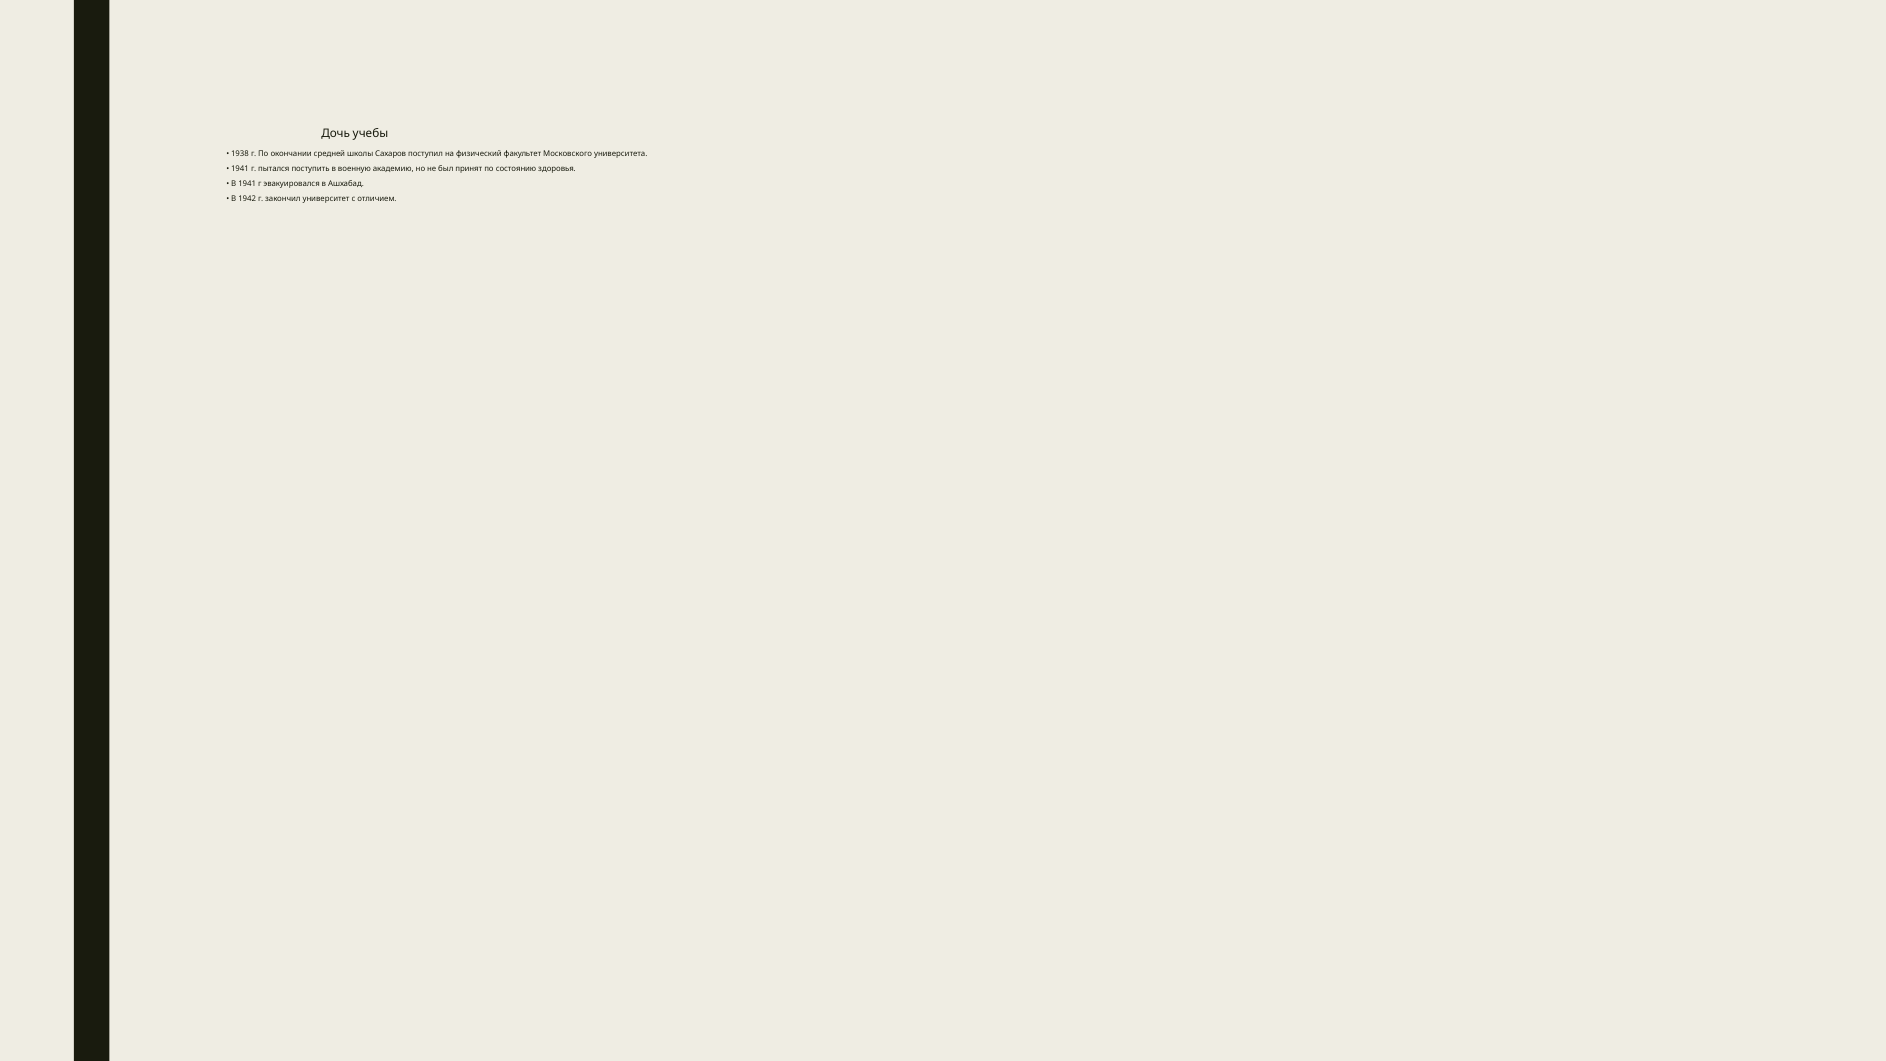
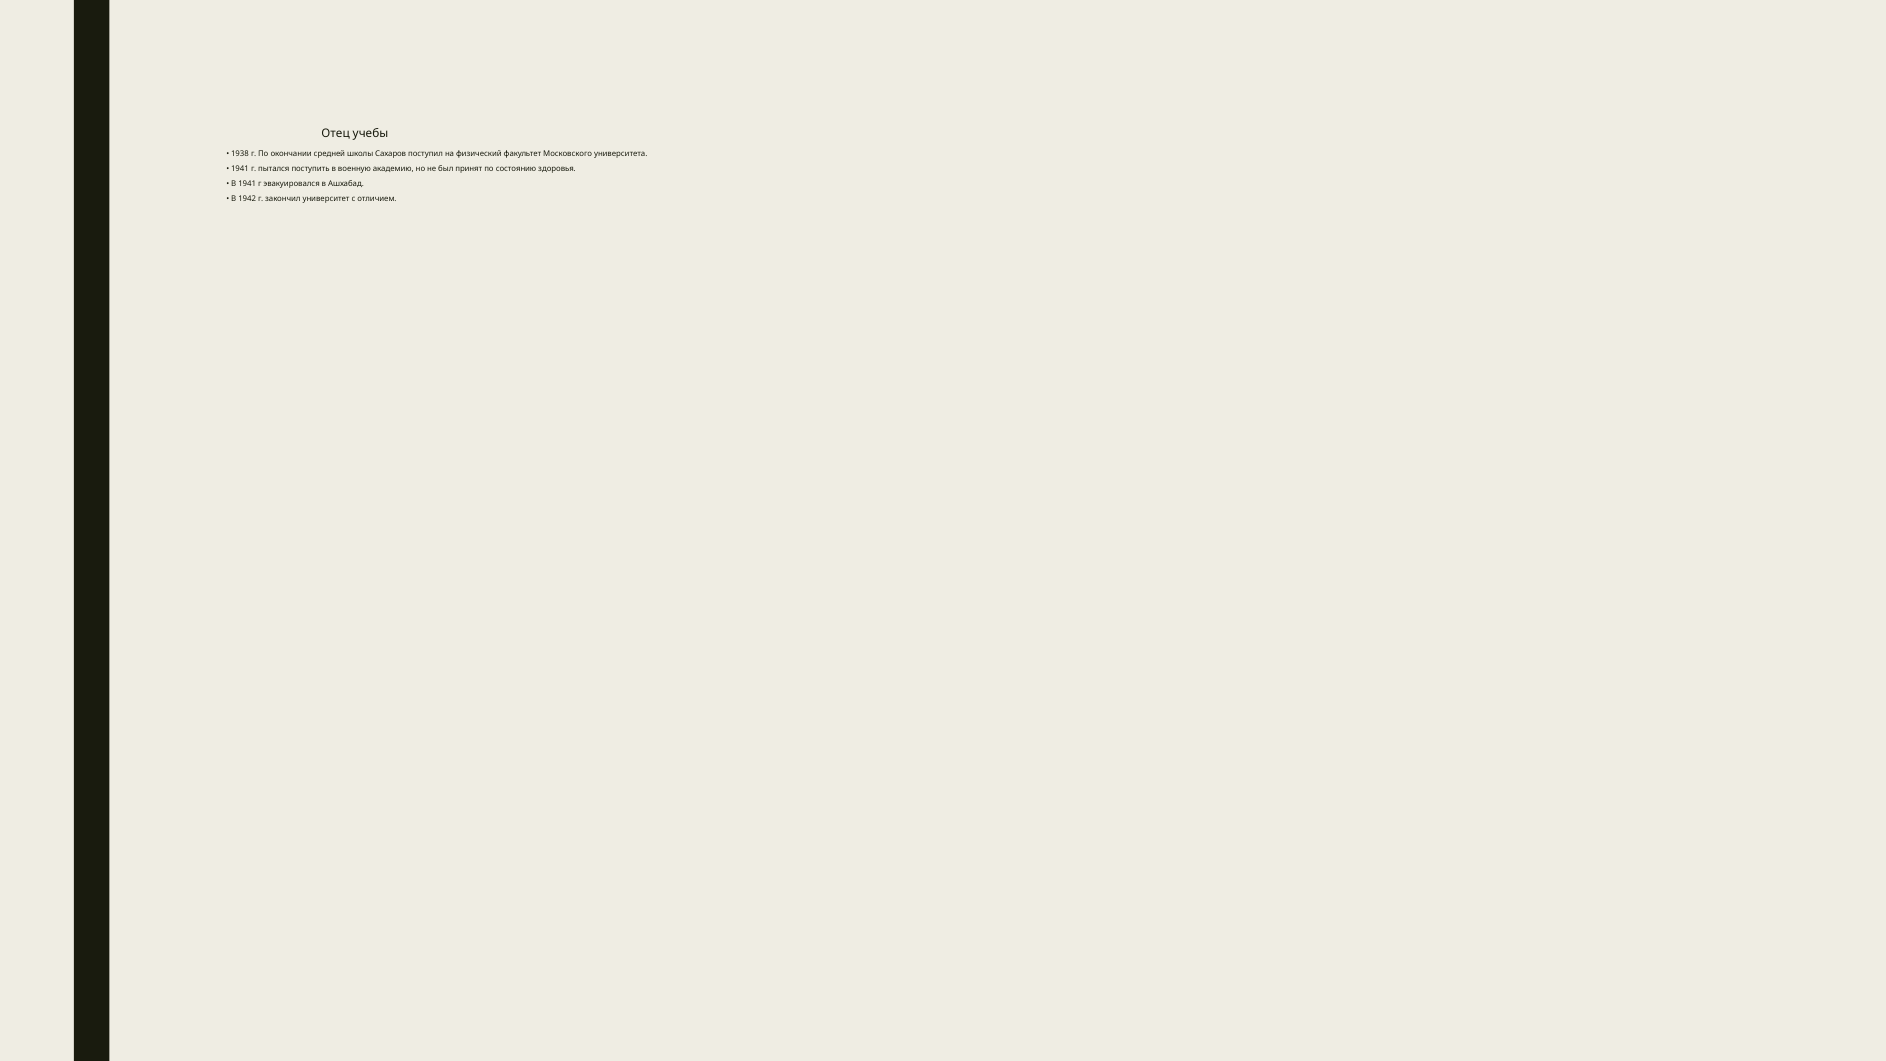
Дочь: Дочь -> Отец (336, 133)
